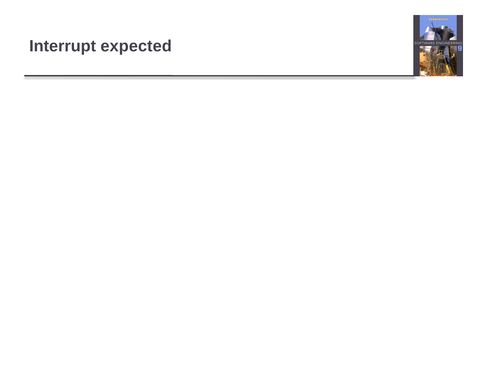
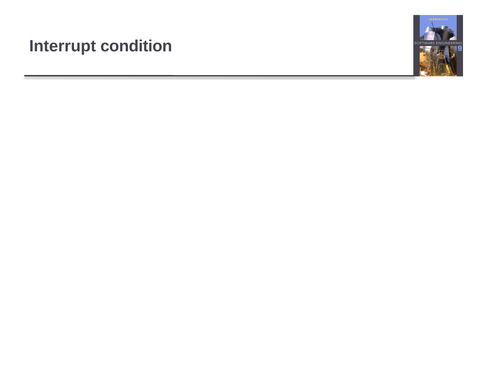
expected: expected -> condition (136, 46)
